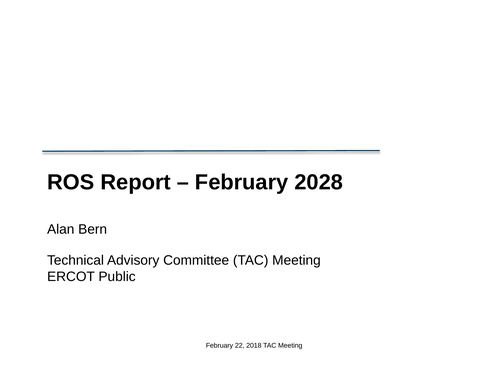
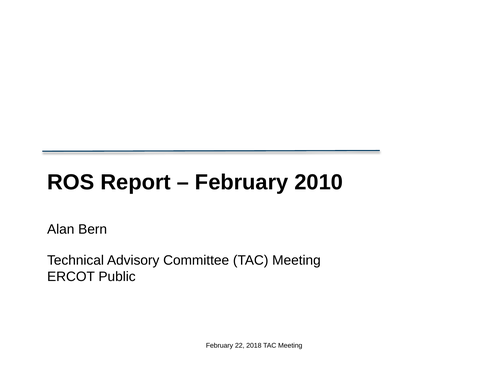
2028: 2028 -> 2010 (319, 183)
